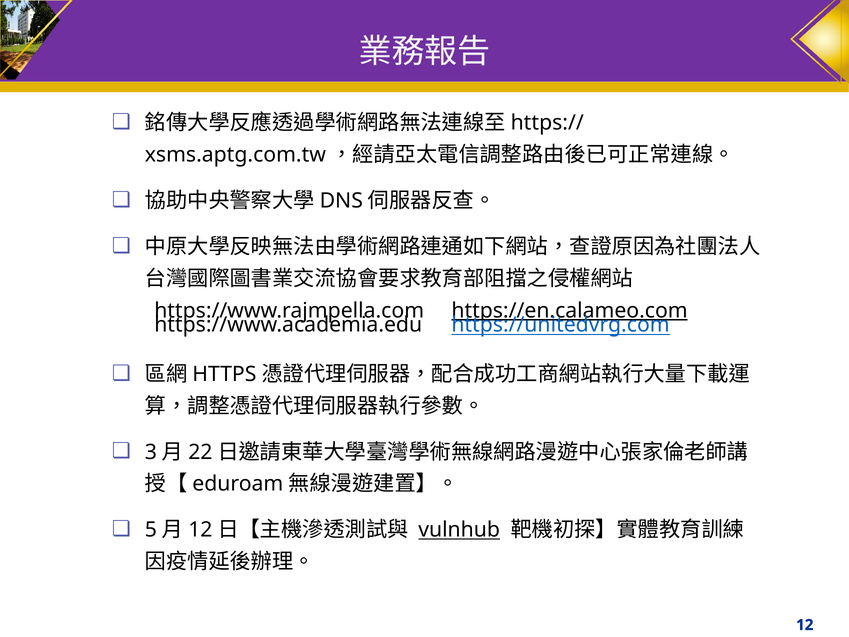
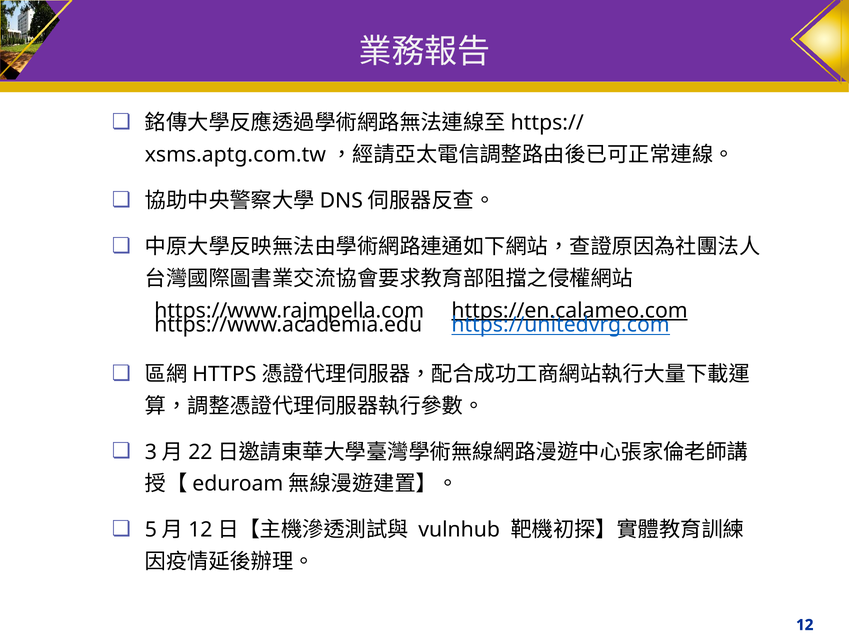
vulnhub underline: present -> none (459, 530)
